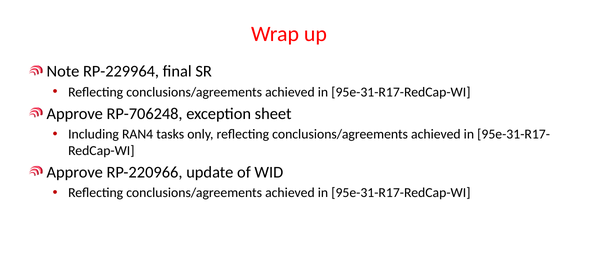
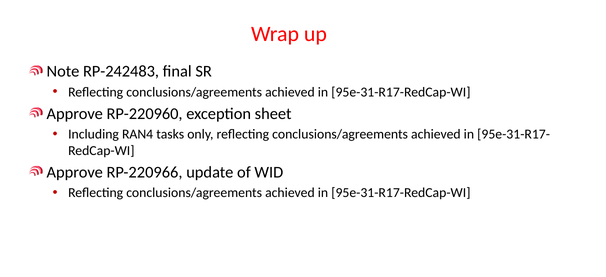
RP-229964: RP-229964 -> RP-242483 (121, 72)
RP-706248: RP-706248 -> RP-220960 (145, 114)
